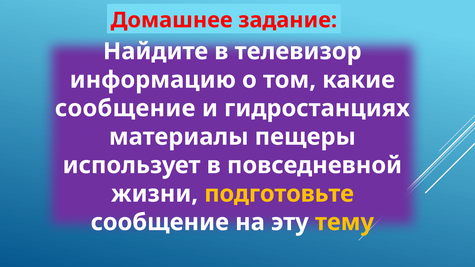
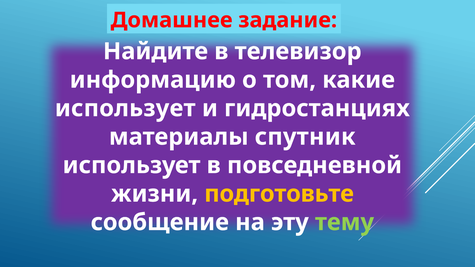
сообщение: сообщение -> использует (125, 108)
пещеры: пещеры -> спутник (305, 137)
тему colour: yellow -> light green (344, 222)
